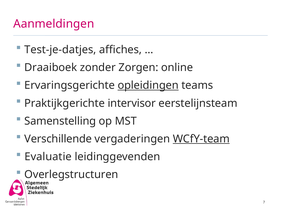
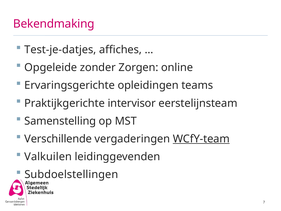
Aanmeldingen: Aanmeldingen -> Bekendmaking (54, 24)
Draaiboek: Draaiboek -> Opgeleide (51, 67)
opleidingen underline: present -> none (148, 85)
Evaluatie: Evaluatie -> Valkuilen (48, 157)
Overlegstructuren: Overlegstructuren -> Subdoelstellingen (71, 174)
